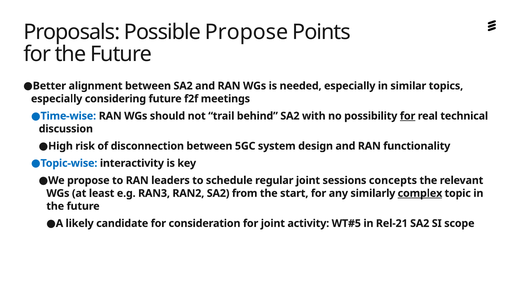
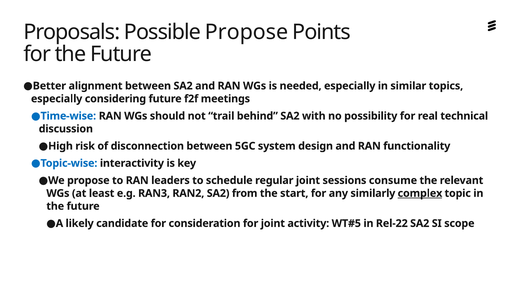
for underline: present -> none (408, 116)
concepts: concepts -> consume (393, 181)
Rel-21: Rel-21 -> Rel-22 (392, 224)
